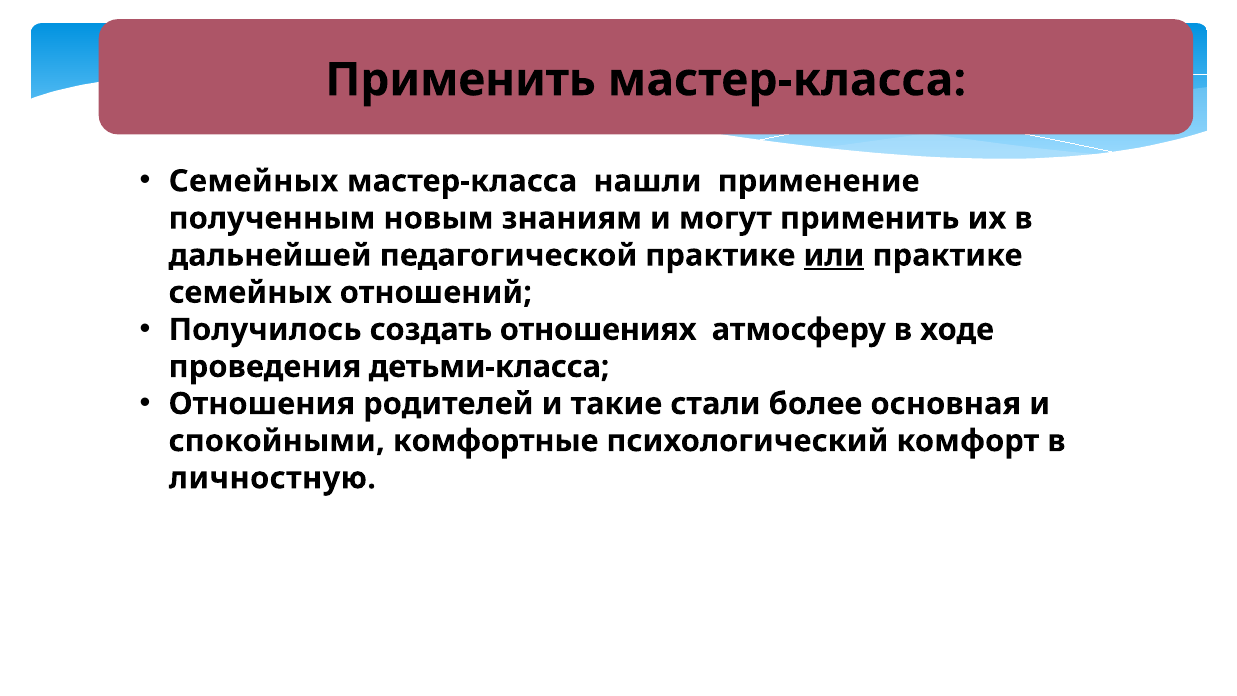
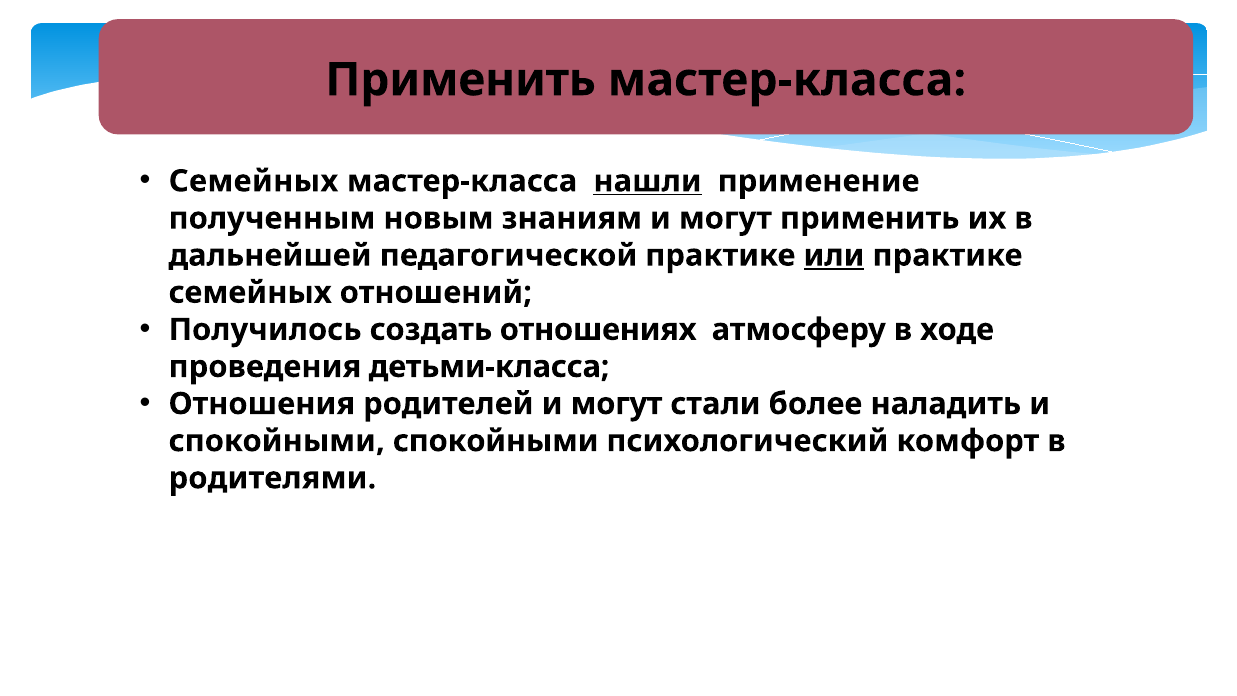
нашли underline: none -> present (647, 181)
родителей и такие: такие -> могут (617, 404)
основная: основная -> наладить (946, 404)
спокойными комфортные: комфортные -> спокойными (496, 441)
личностную: личностную -> родителями (272, 478)
